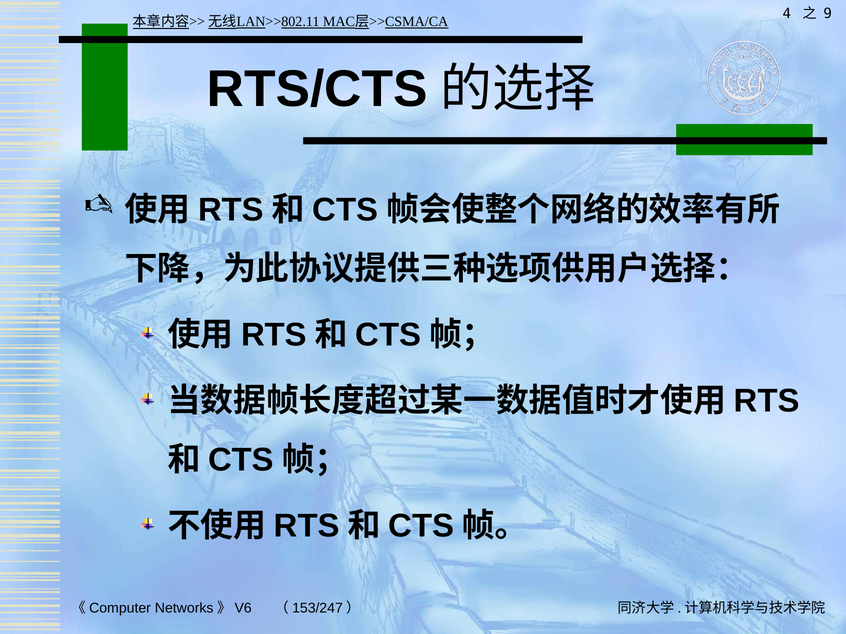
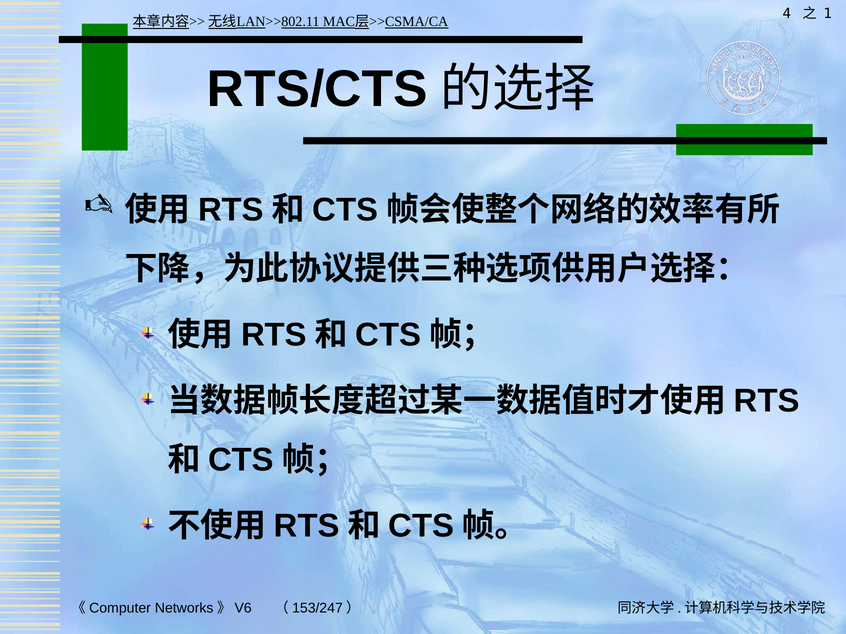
9: 9 -> 1 (828, 14)
